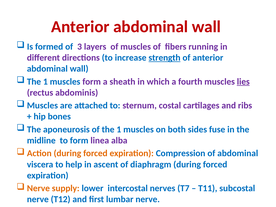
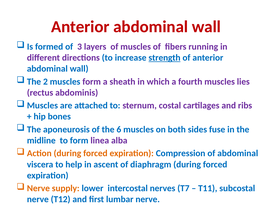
1: 1 -> 2 (45, 82)
lies underline: present -> none (243, 82)
of the 1: 1 -> 6 (119, 129)
